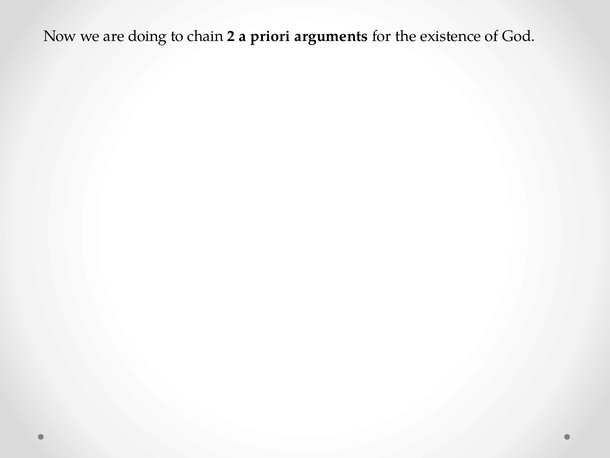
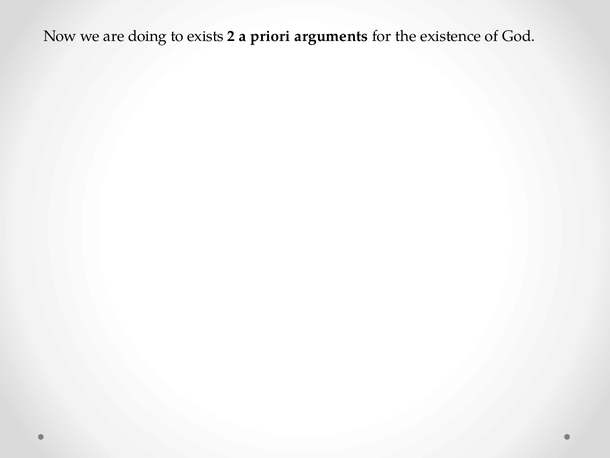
chain: chain -> exists (206, 36)
